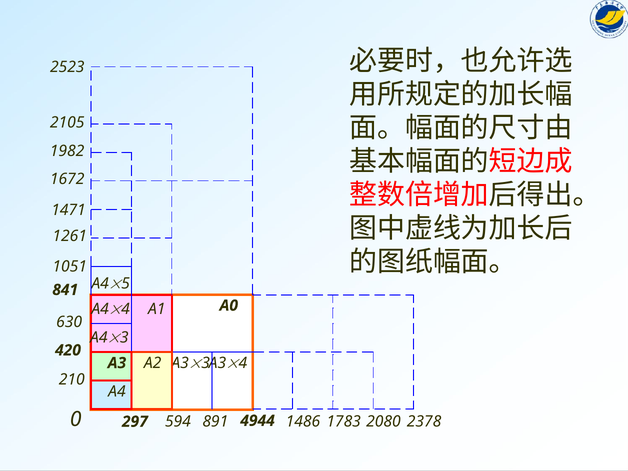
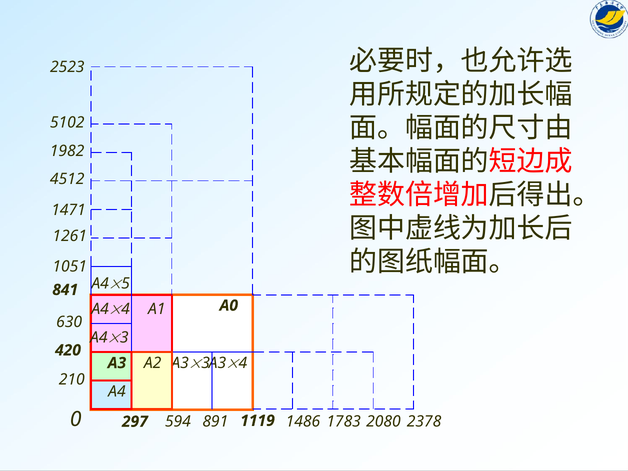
2105: 2105 -> 5102 (67, 123)
1672: 1672 -> 4512 (67, 179)
4944: 4944 -> 1119 (258, 421)
